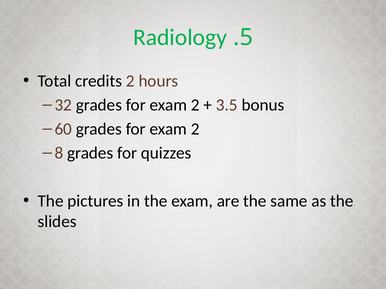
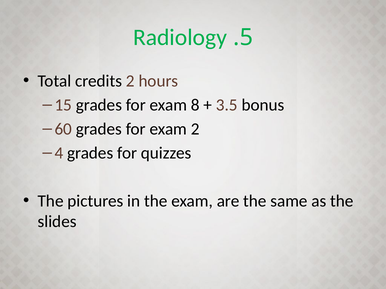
32: 32 -> 15 (63, 105)
2: 2 -> 8 (195, 105)
8: 8 -> 4 (59, 153)
